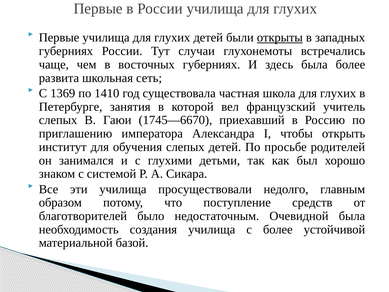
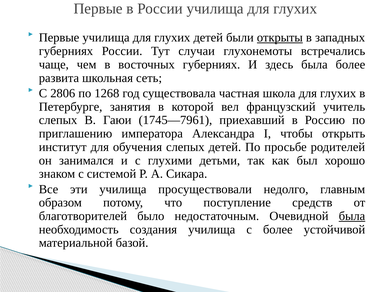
1369: 1369 -> 2806 (63, 93)
1410: 1410 -> 1268 (107, 93)
1745—6670: 1745—6670 -> 1745—7961 (175, 120)
была underline: none -> present (352, 216)
